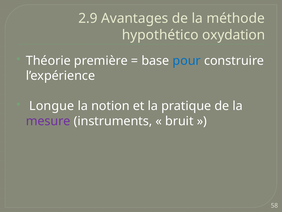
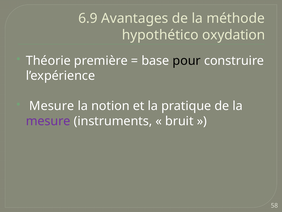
2.9: 2.9 -> 6.9 (88, 18)
pour colour: blue -> black (187, 61)
Longue: Longue -> Mesure (52, 106)
